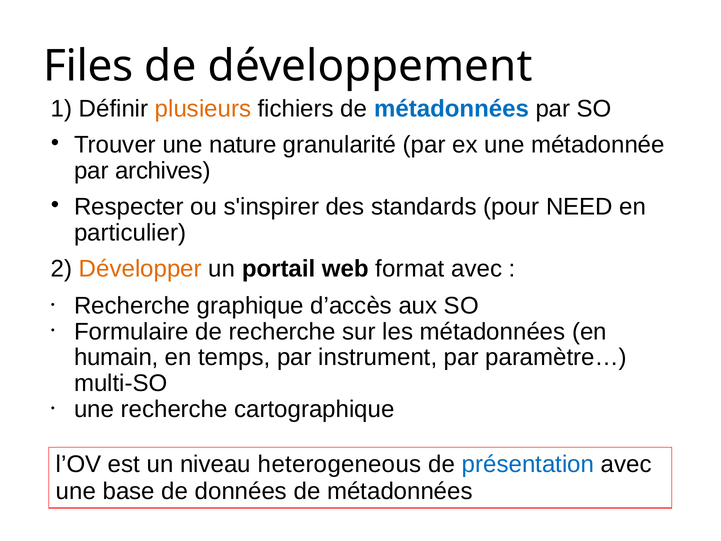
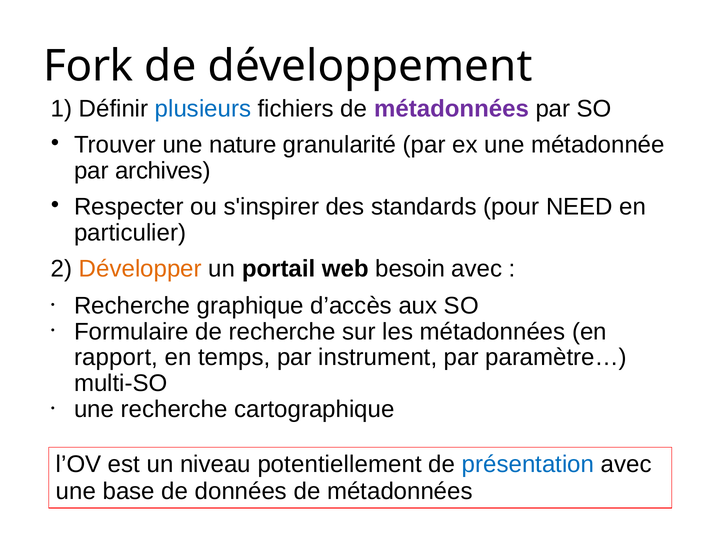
Files: Files -> Fork (88, 66)
plusieurs colour: orange -> blue (203, 109)
métadonnées colour: blue -> purple (451, 109)
format: format -> besoin (410, 269)
humain: humain -> rapport (116, 357)
heterogeneous: heterogeneous -> potentiellement (340, 464)
